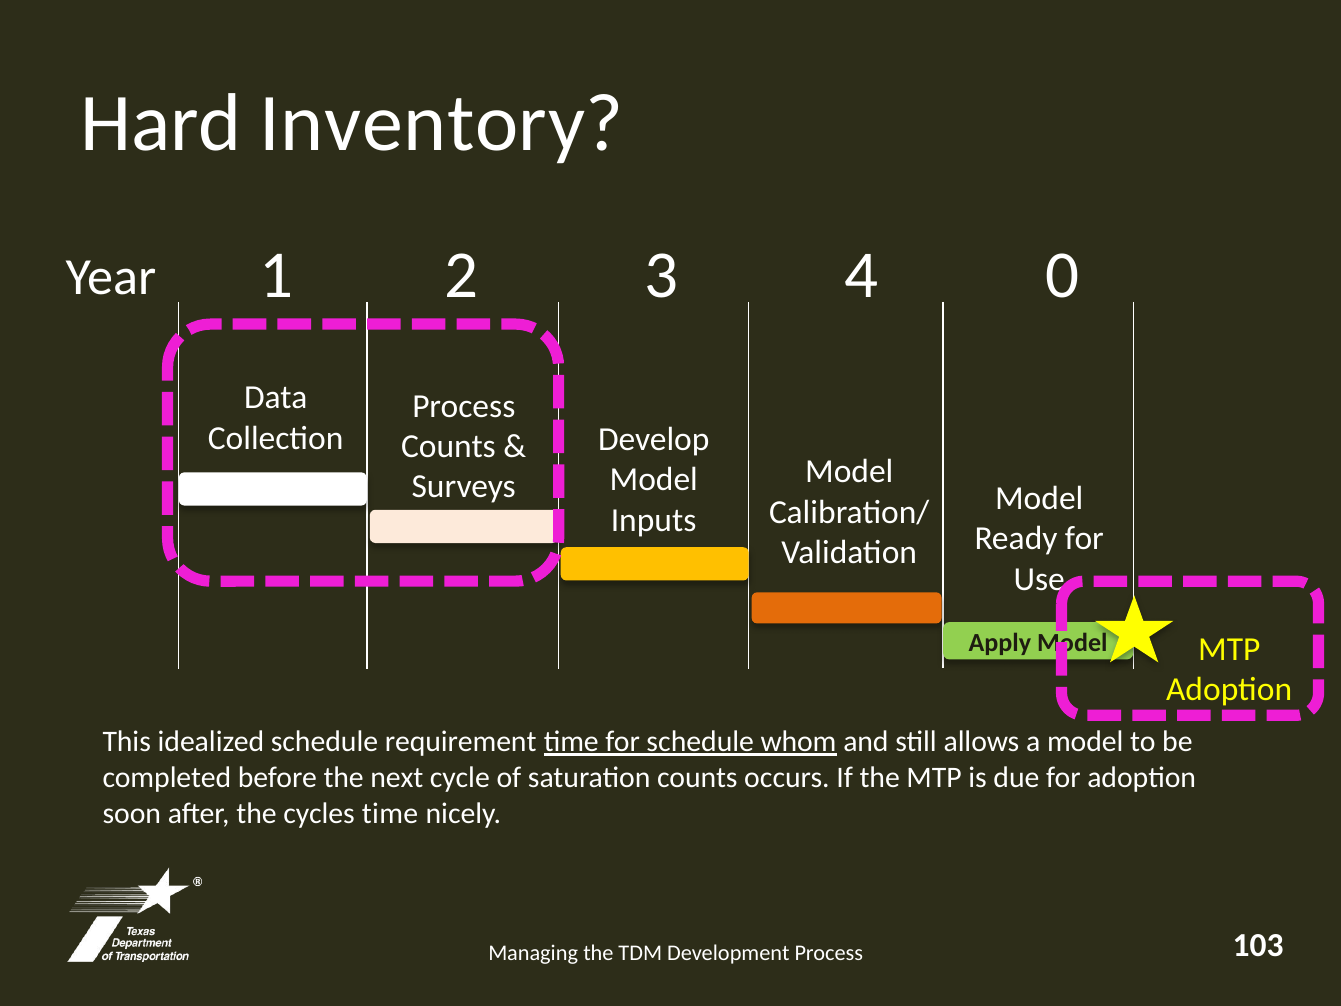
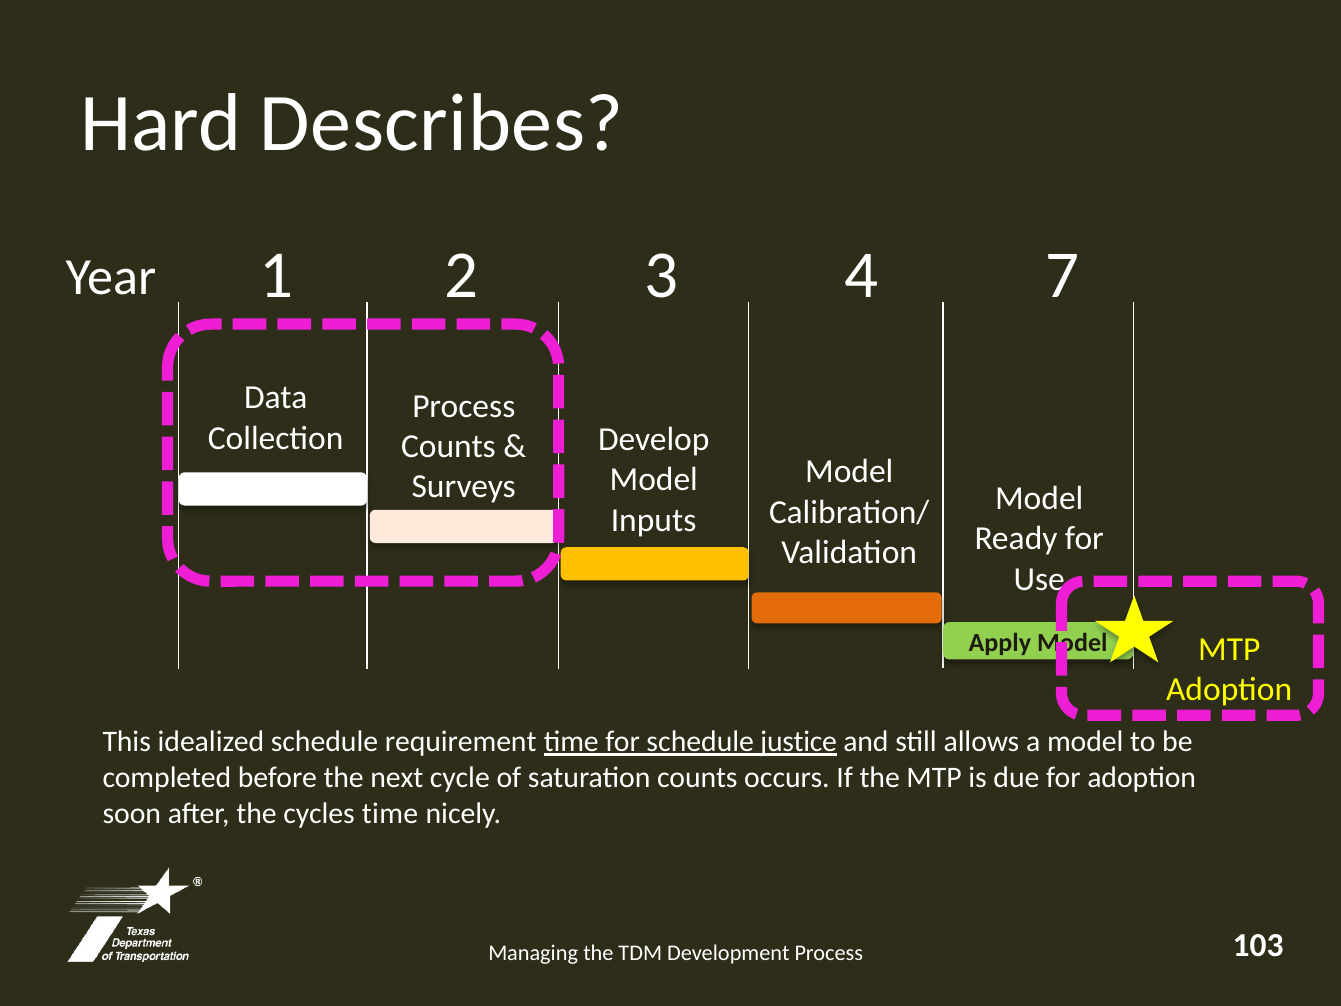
Inventory: Inventory -> Describes (442, 123)
0: 0 -> 7 (1062, 275)
whom: whom -> justice (799, 742)
